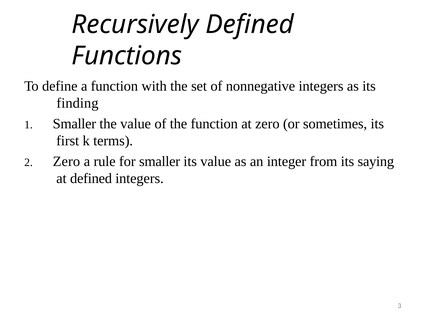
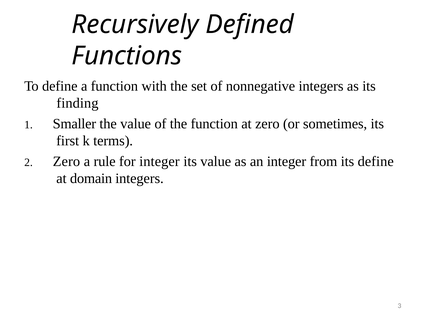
for smaller: smaller -> integer (159, 161)
its saying: saying -> define (376, 161)
at defined: defined -> domain (91, 178)
